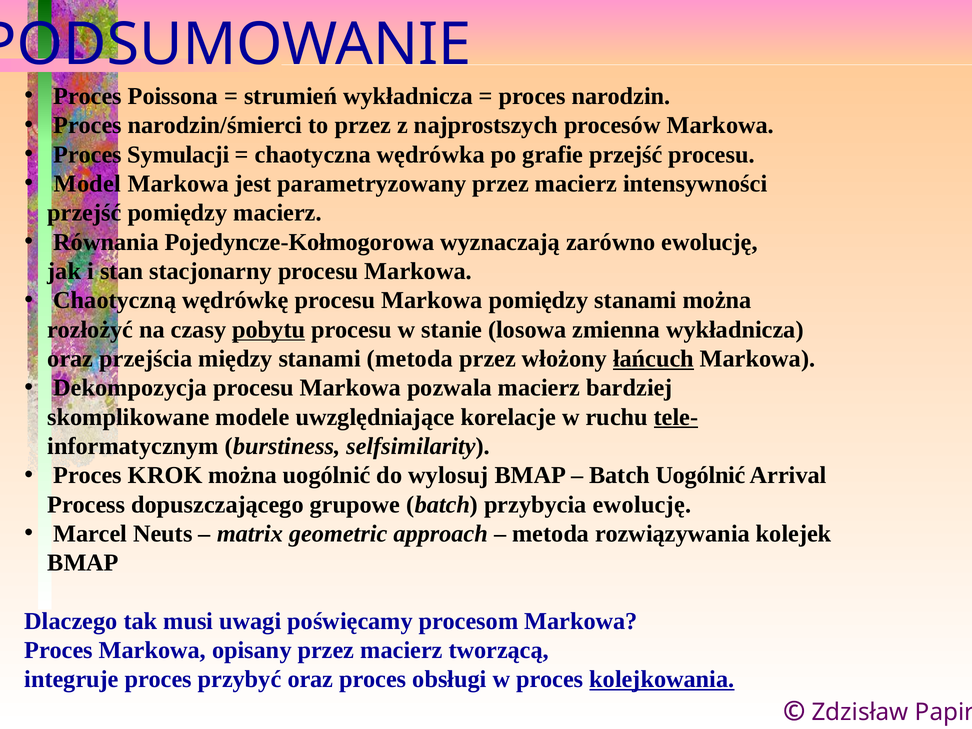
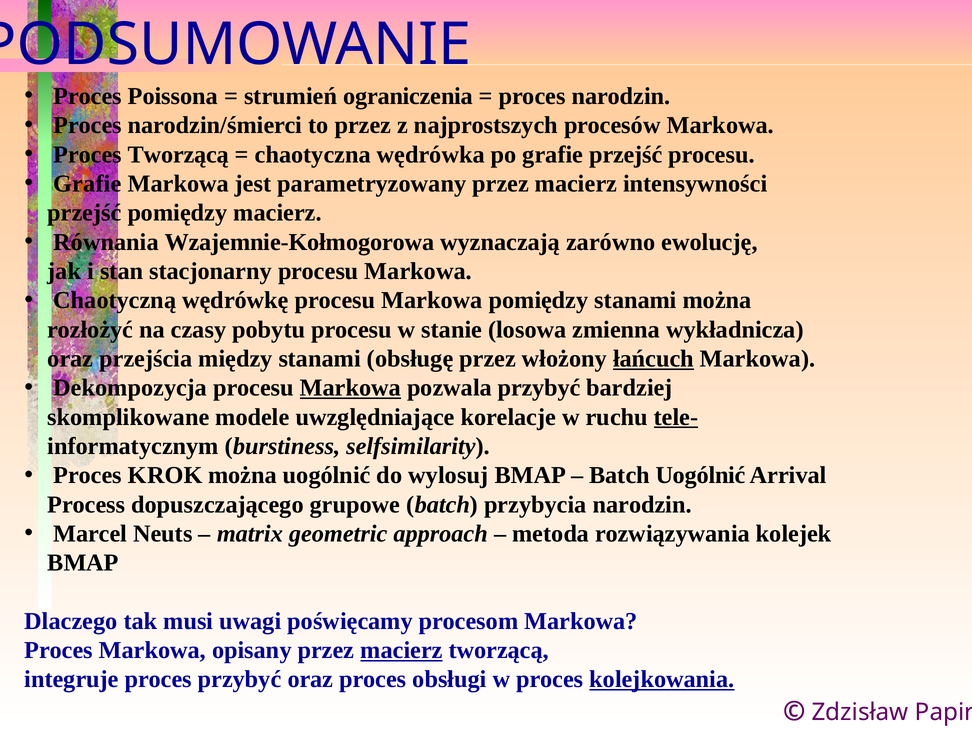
strumień wykładnicza: wykładnicza -> ograniczenia (408, 96)
Proces Symulacji: Symulacji -> Tworzącą (178, 155)
Model: Model -> Grafie (88, 184)
Pojedyncze-Kołmogorowa: Pojedyncze-Kołmogorowa -> Wzajemnie-Kołmogorowa (299, 242)
pobytu underline: present -> none (269, 330)
stanami metoda: metoda -> obsługę (410, 359)
Markowa underline: none -> present (350, 388)
pozwala macierz: macierz -> przybyć (539, 388)
przybycia ewolucję: ewolucję -> narodzin (642, 505)
macierz underline: none -> present (401, 650)
